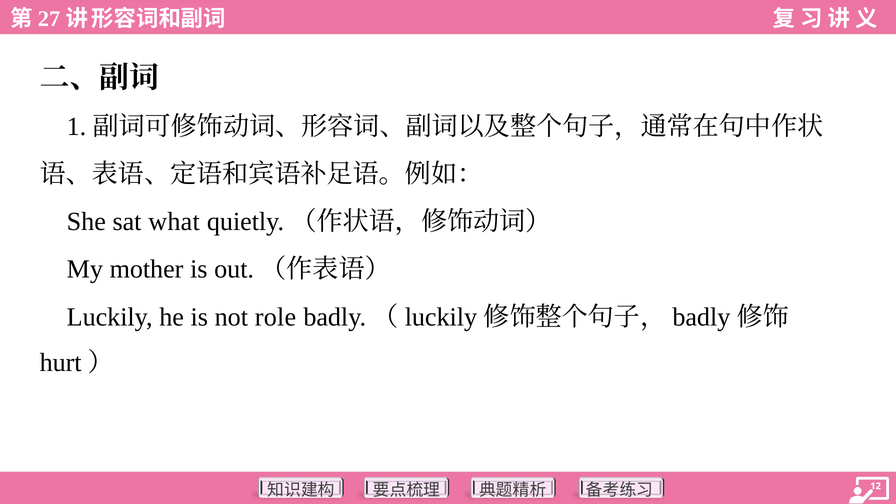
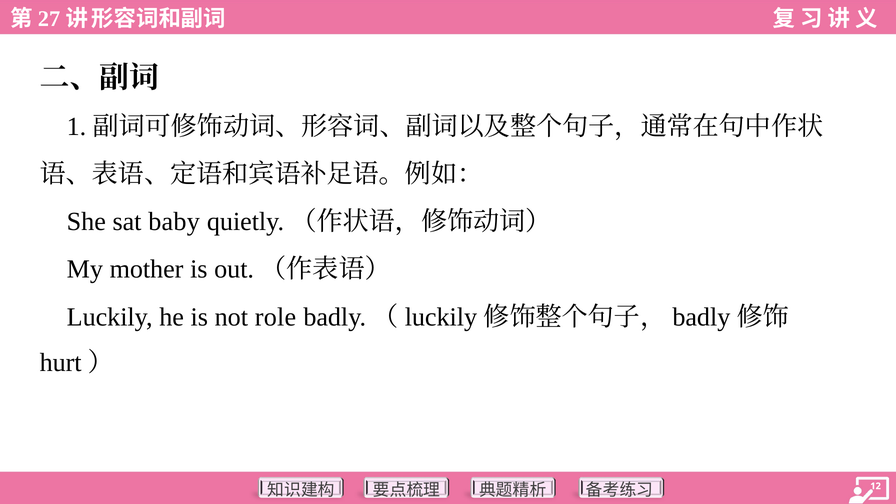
what: what -> baby (174, 222)
